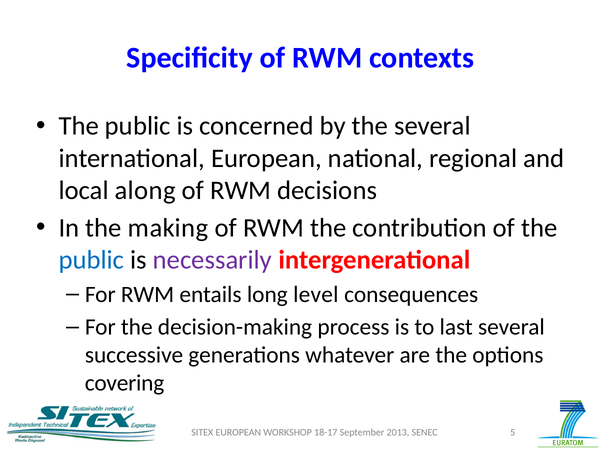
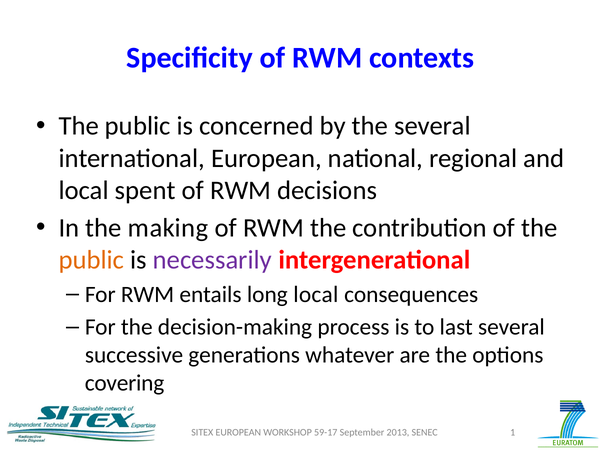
along: along -> spent (145, 190)
public colour: blue -> orange (91, 260)
long level: level -> local (316, 294)
18-17: 18-17 -> 59-17 (326, 432)
5: 5 -> 1 (513, 432)
